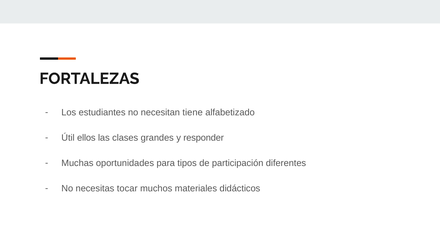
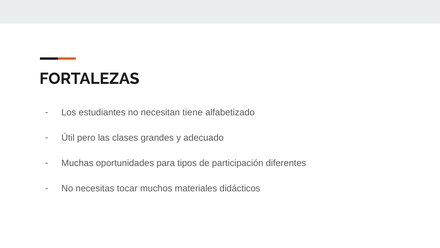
ellos: ellos -> pero (86, 138)
responder: responder -> adecuado (204, 138)
